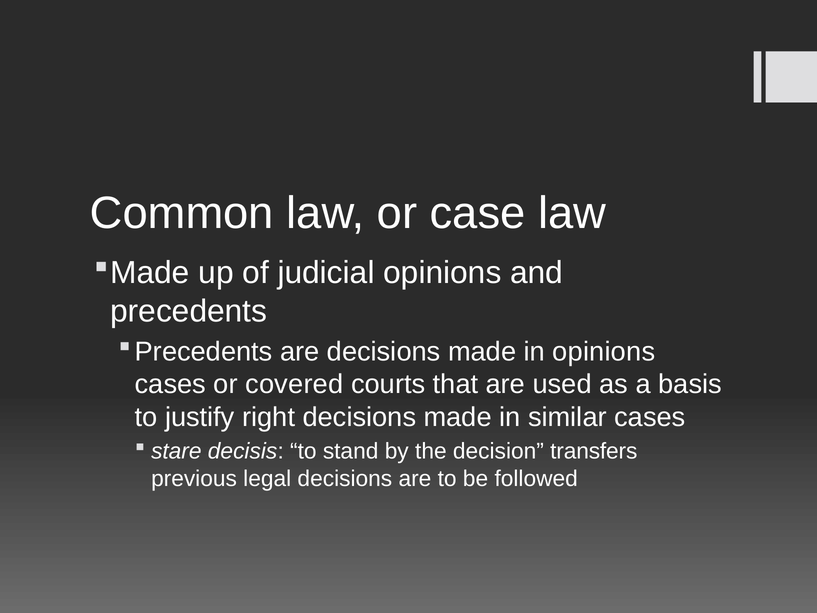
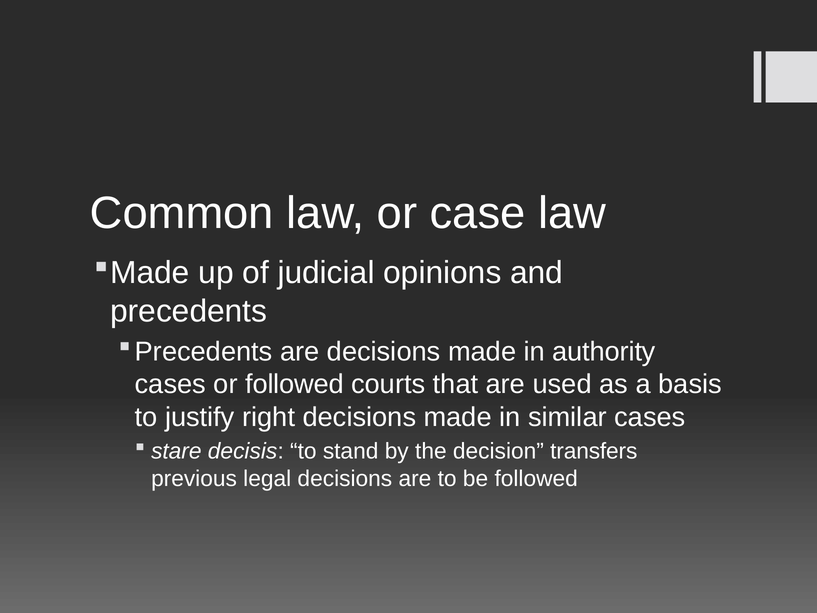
in opinions: opinions -> authority (604, 352)
or covered: covered -> followed (294, 384)
